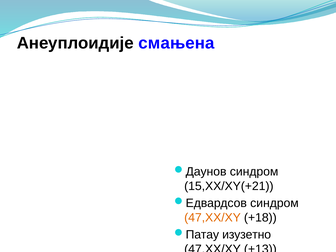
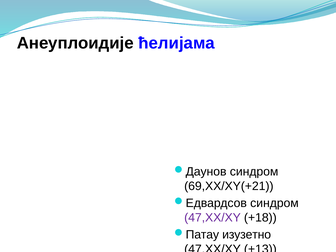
смањена: смањена -> ћелијама (177, 43)
15,XX/XY(+21: 15,XX/XY(+21 -> 69,XX/XY(+21 (229, 186)
47,XX/XY colour: orange -> purple (213, 218)
